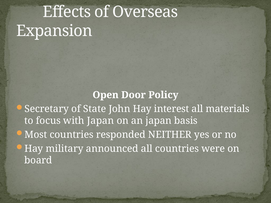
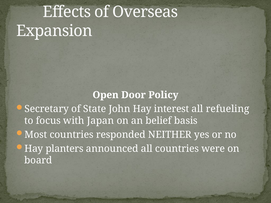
materials: materials -> refueling (228, 109)
an japan: japan -> belief (159, 121)
military: military -> planters (65, 149)
